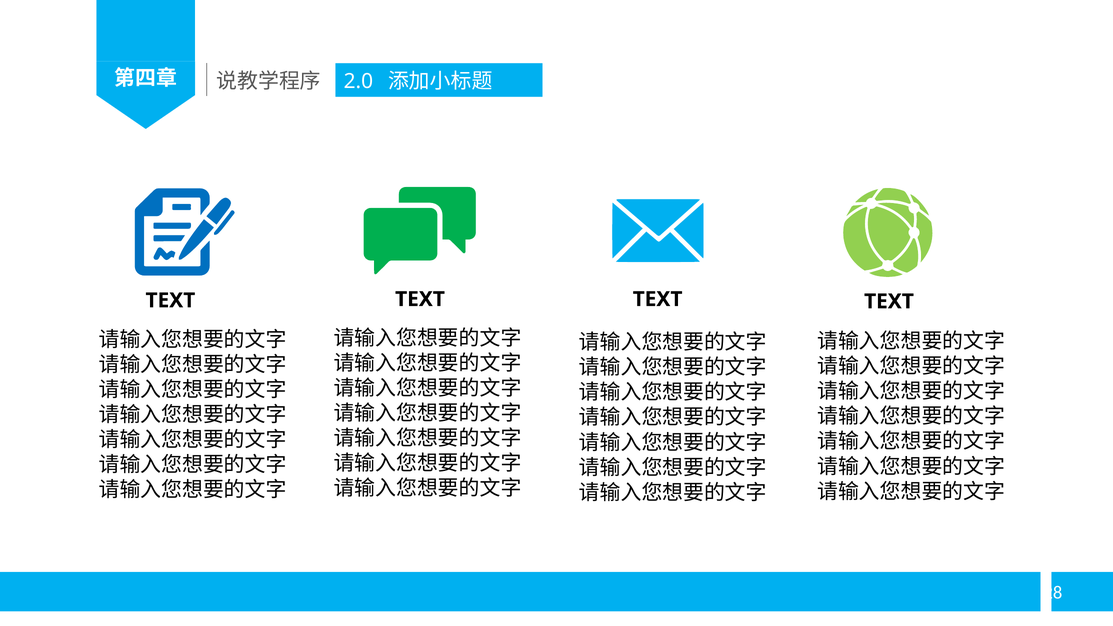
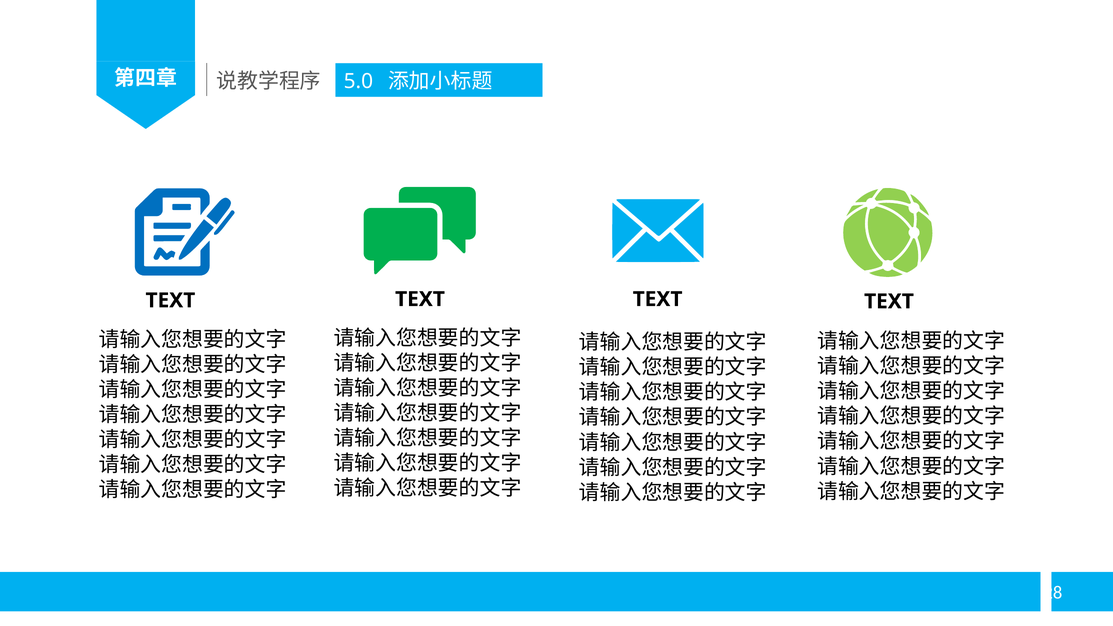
2.0: 2.0 -> 5.0 (358, 81)
